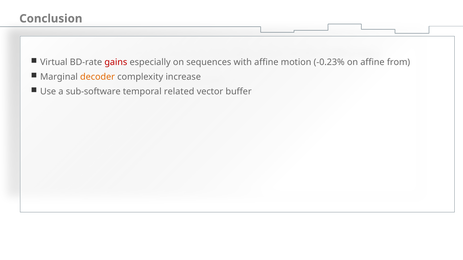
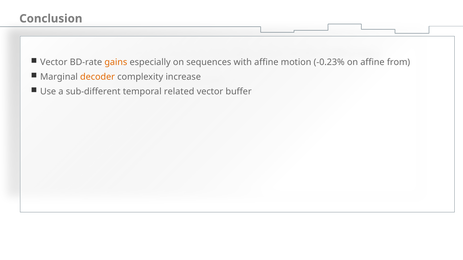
Virtual: Virtual -> Vector (54, 62)
gains colour: red -> orange (116, 62)
sub-software: sub-software -> sub-different (93, 92)
